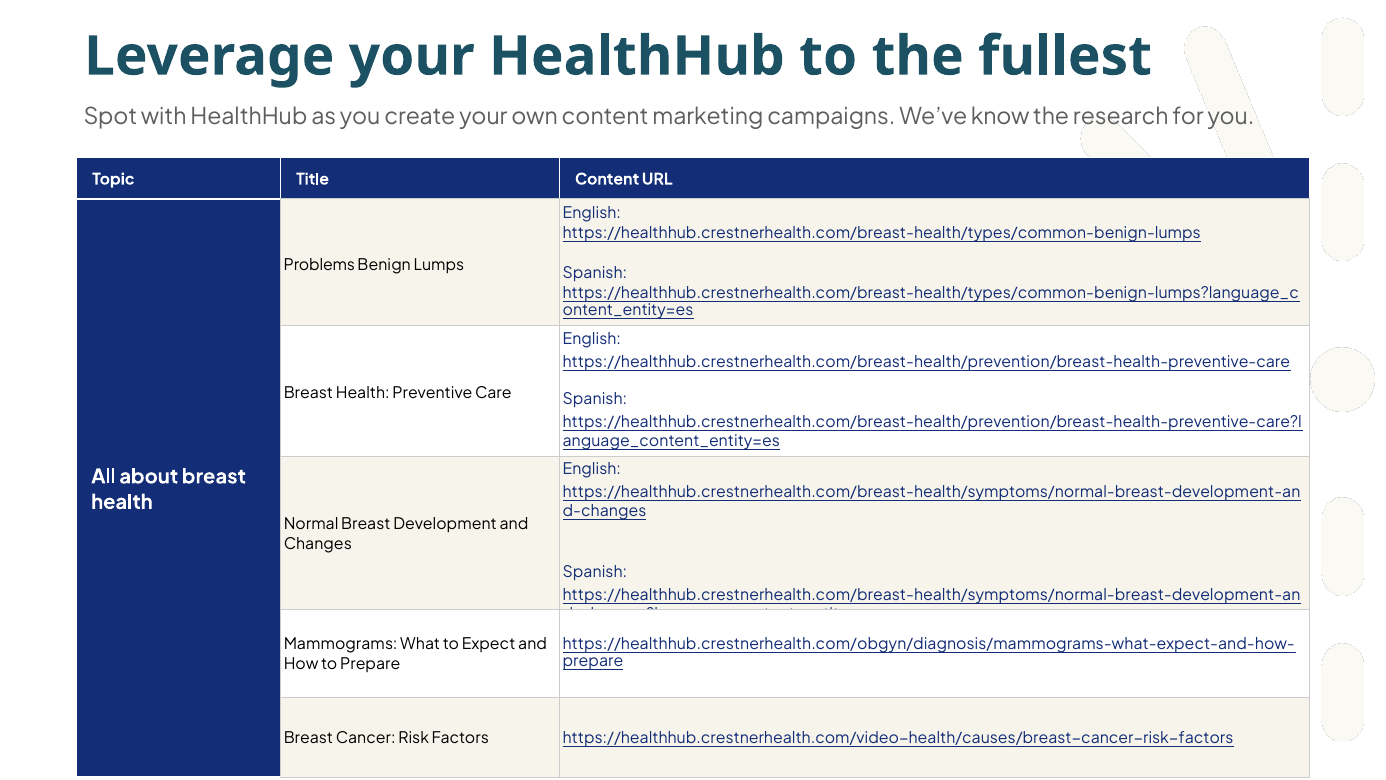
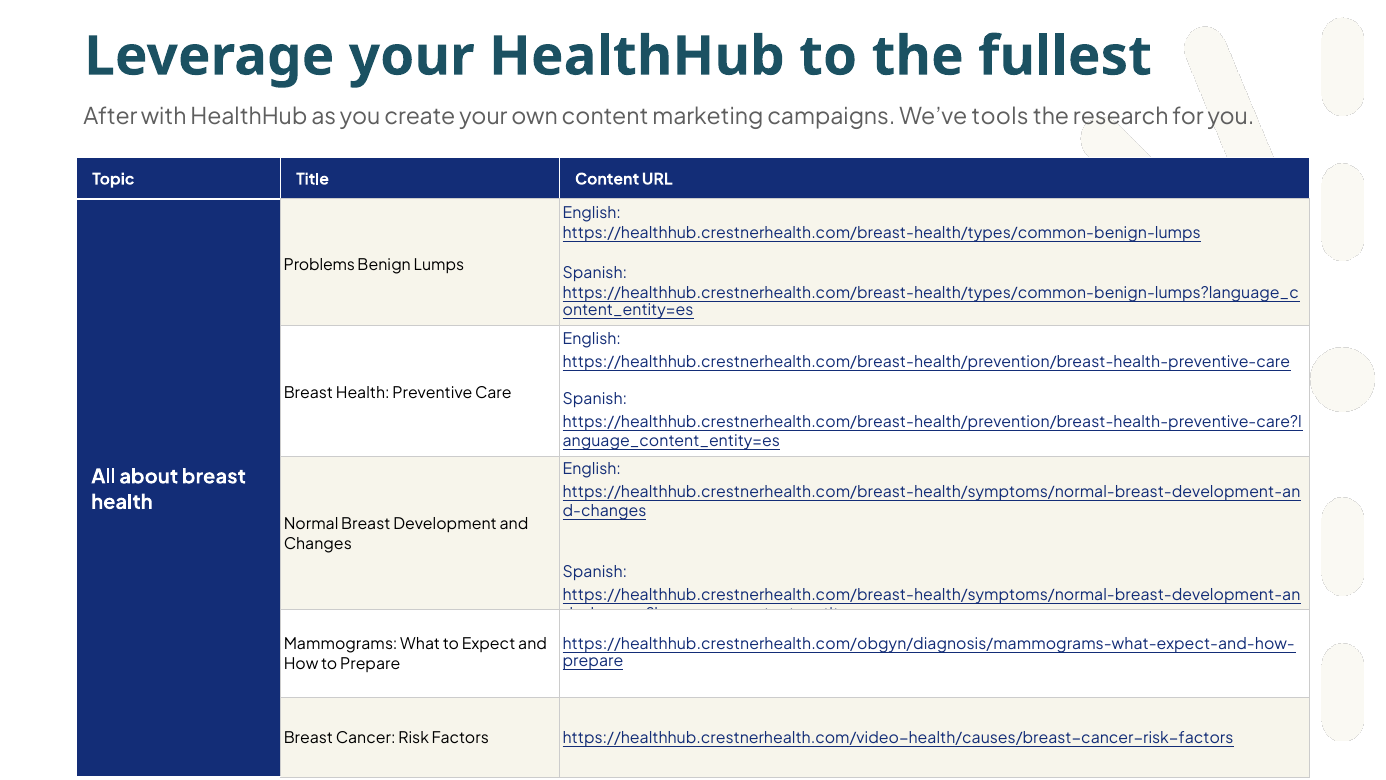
Spot: Spot -> After (110, 117)
know: know -> tools (1000, 117)
